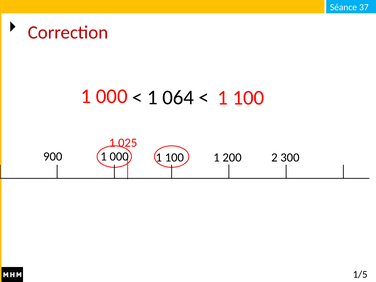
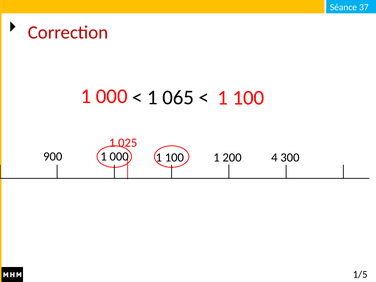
064: 064 -> 065 (178, 98)
2: 2 -> 4 (274, 158)
